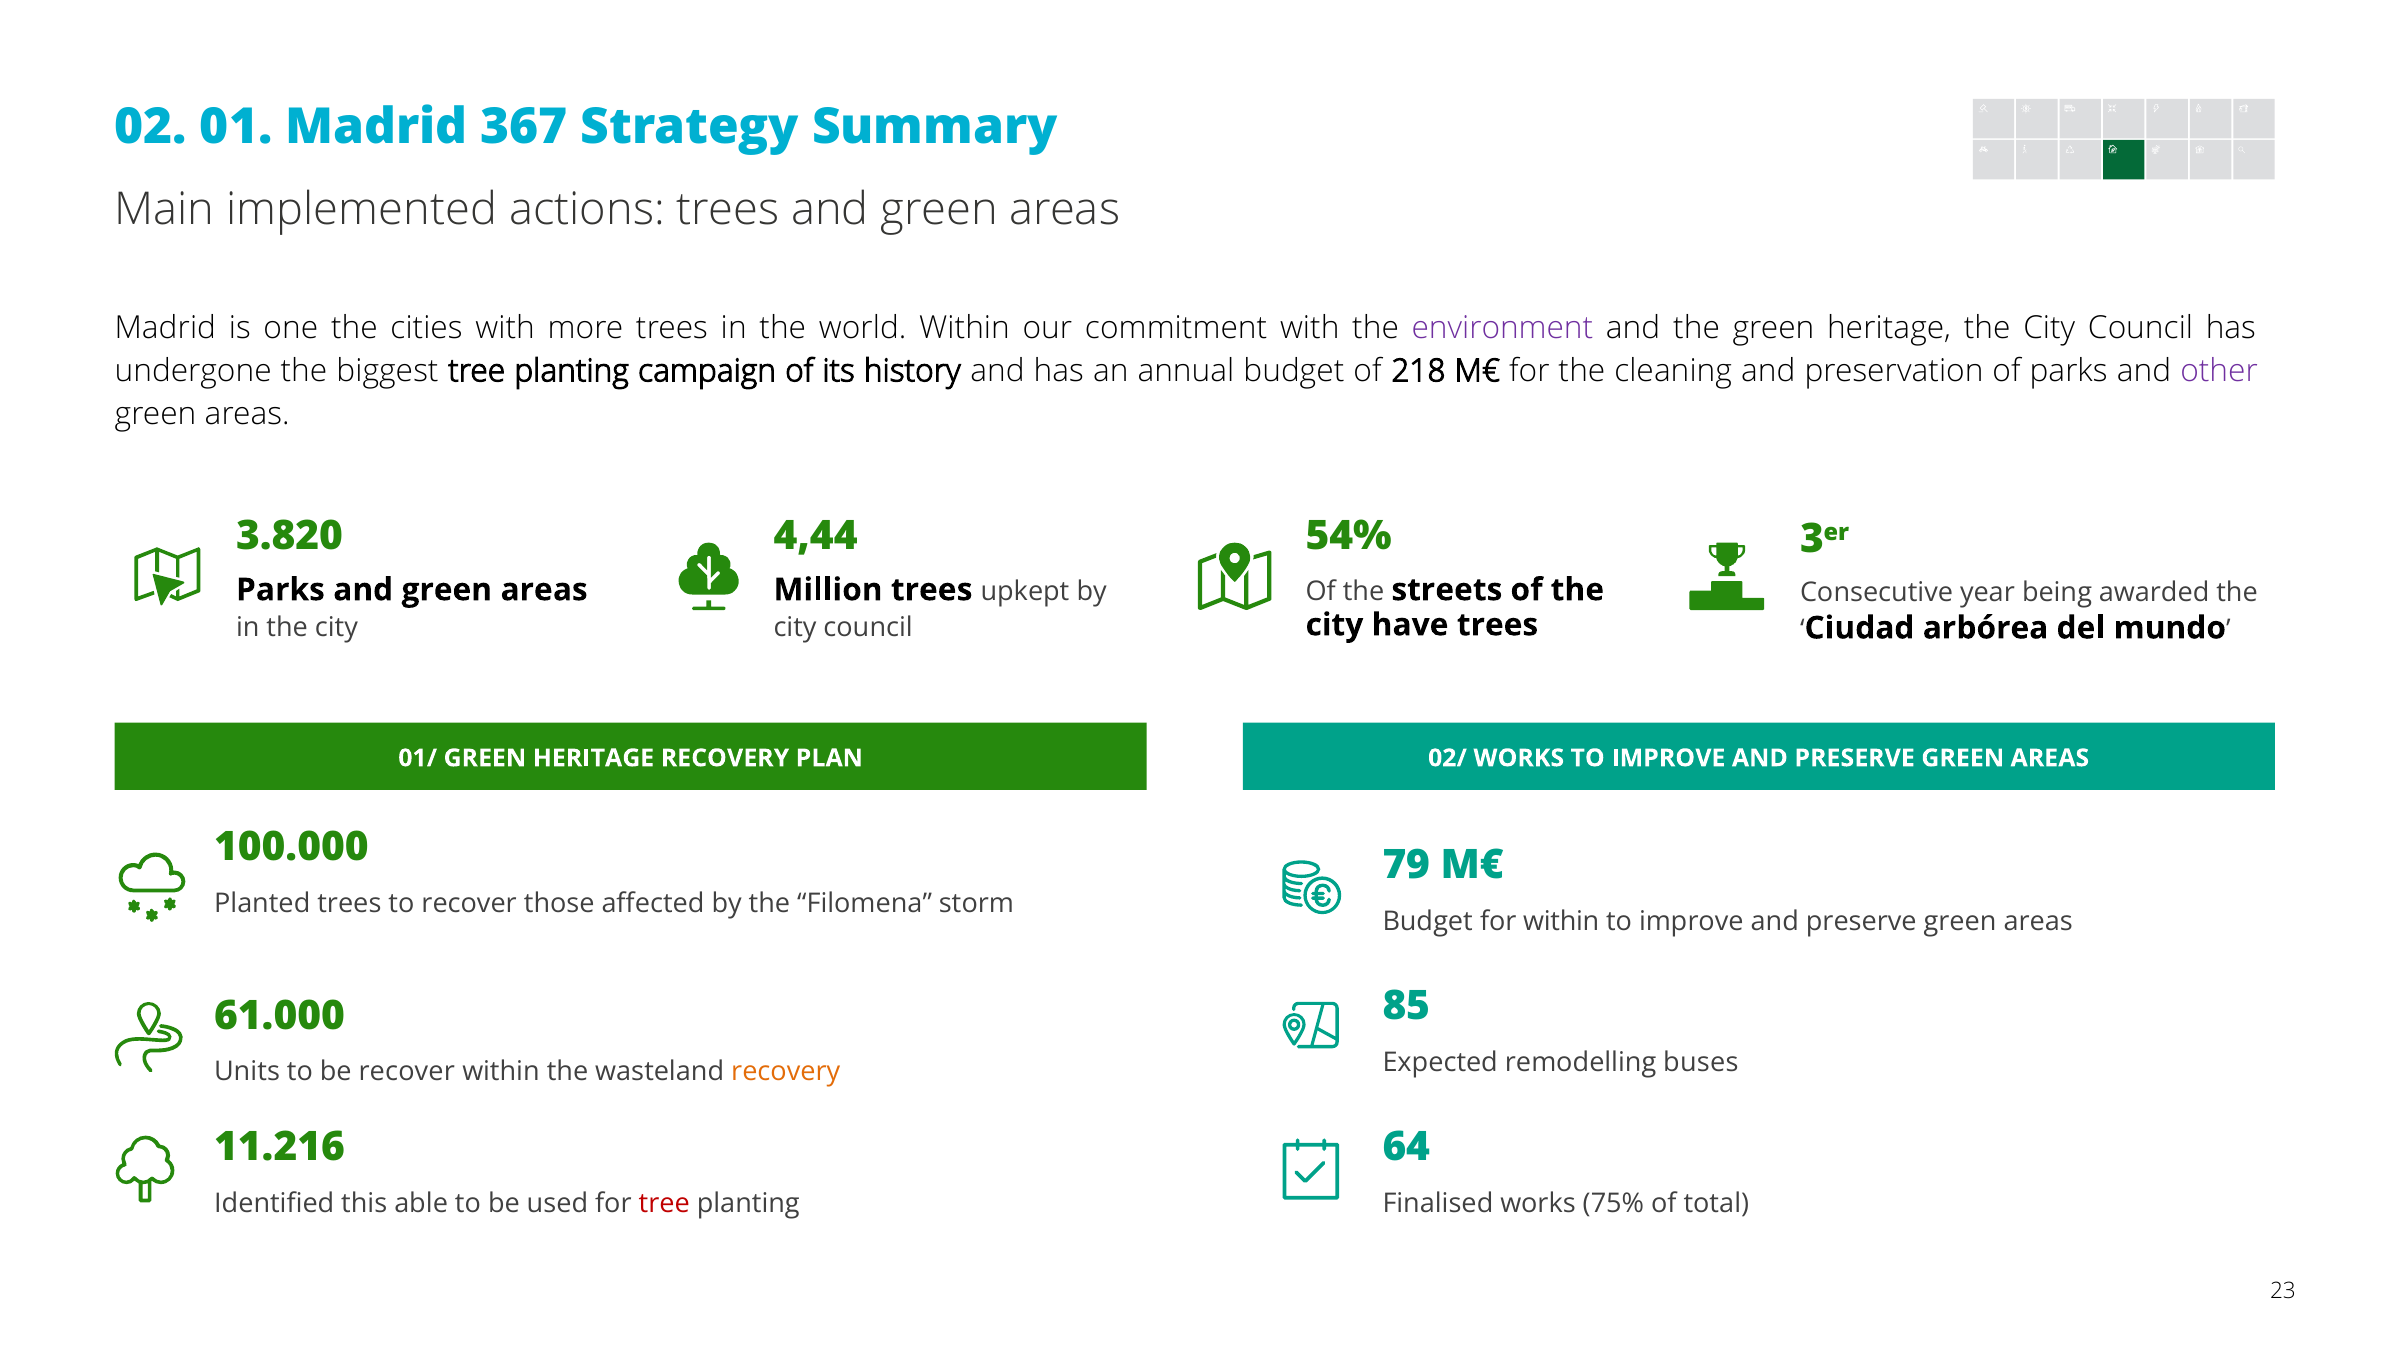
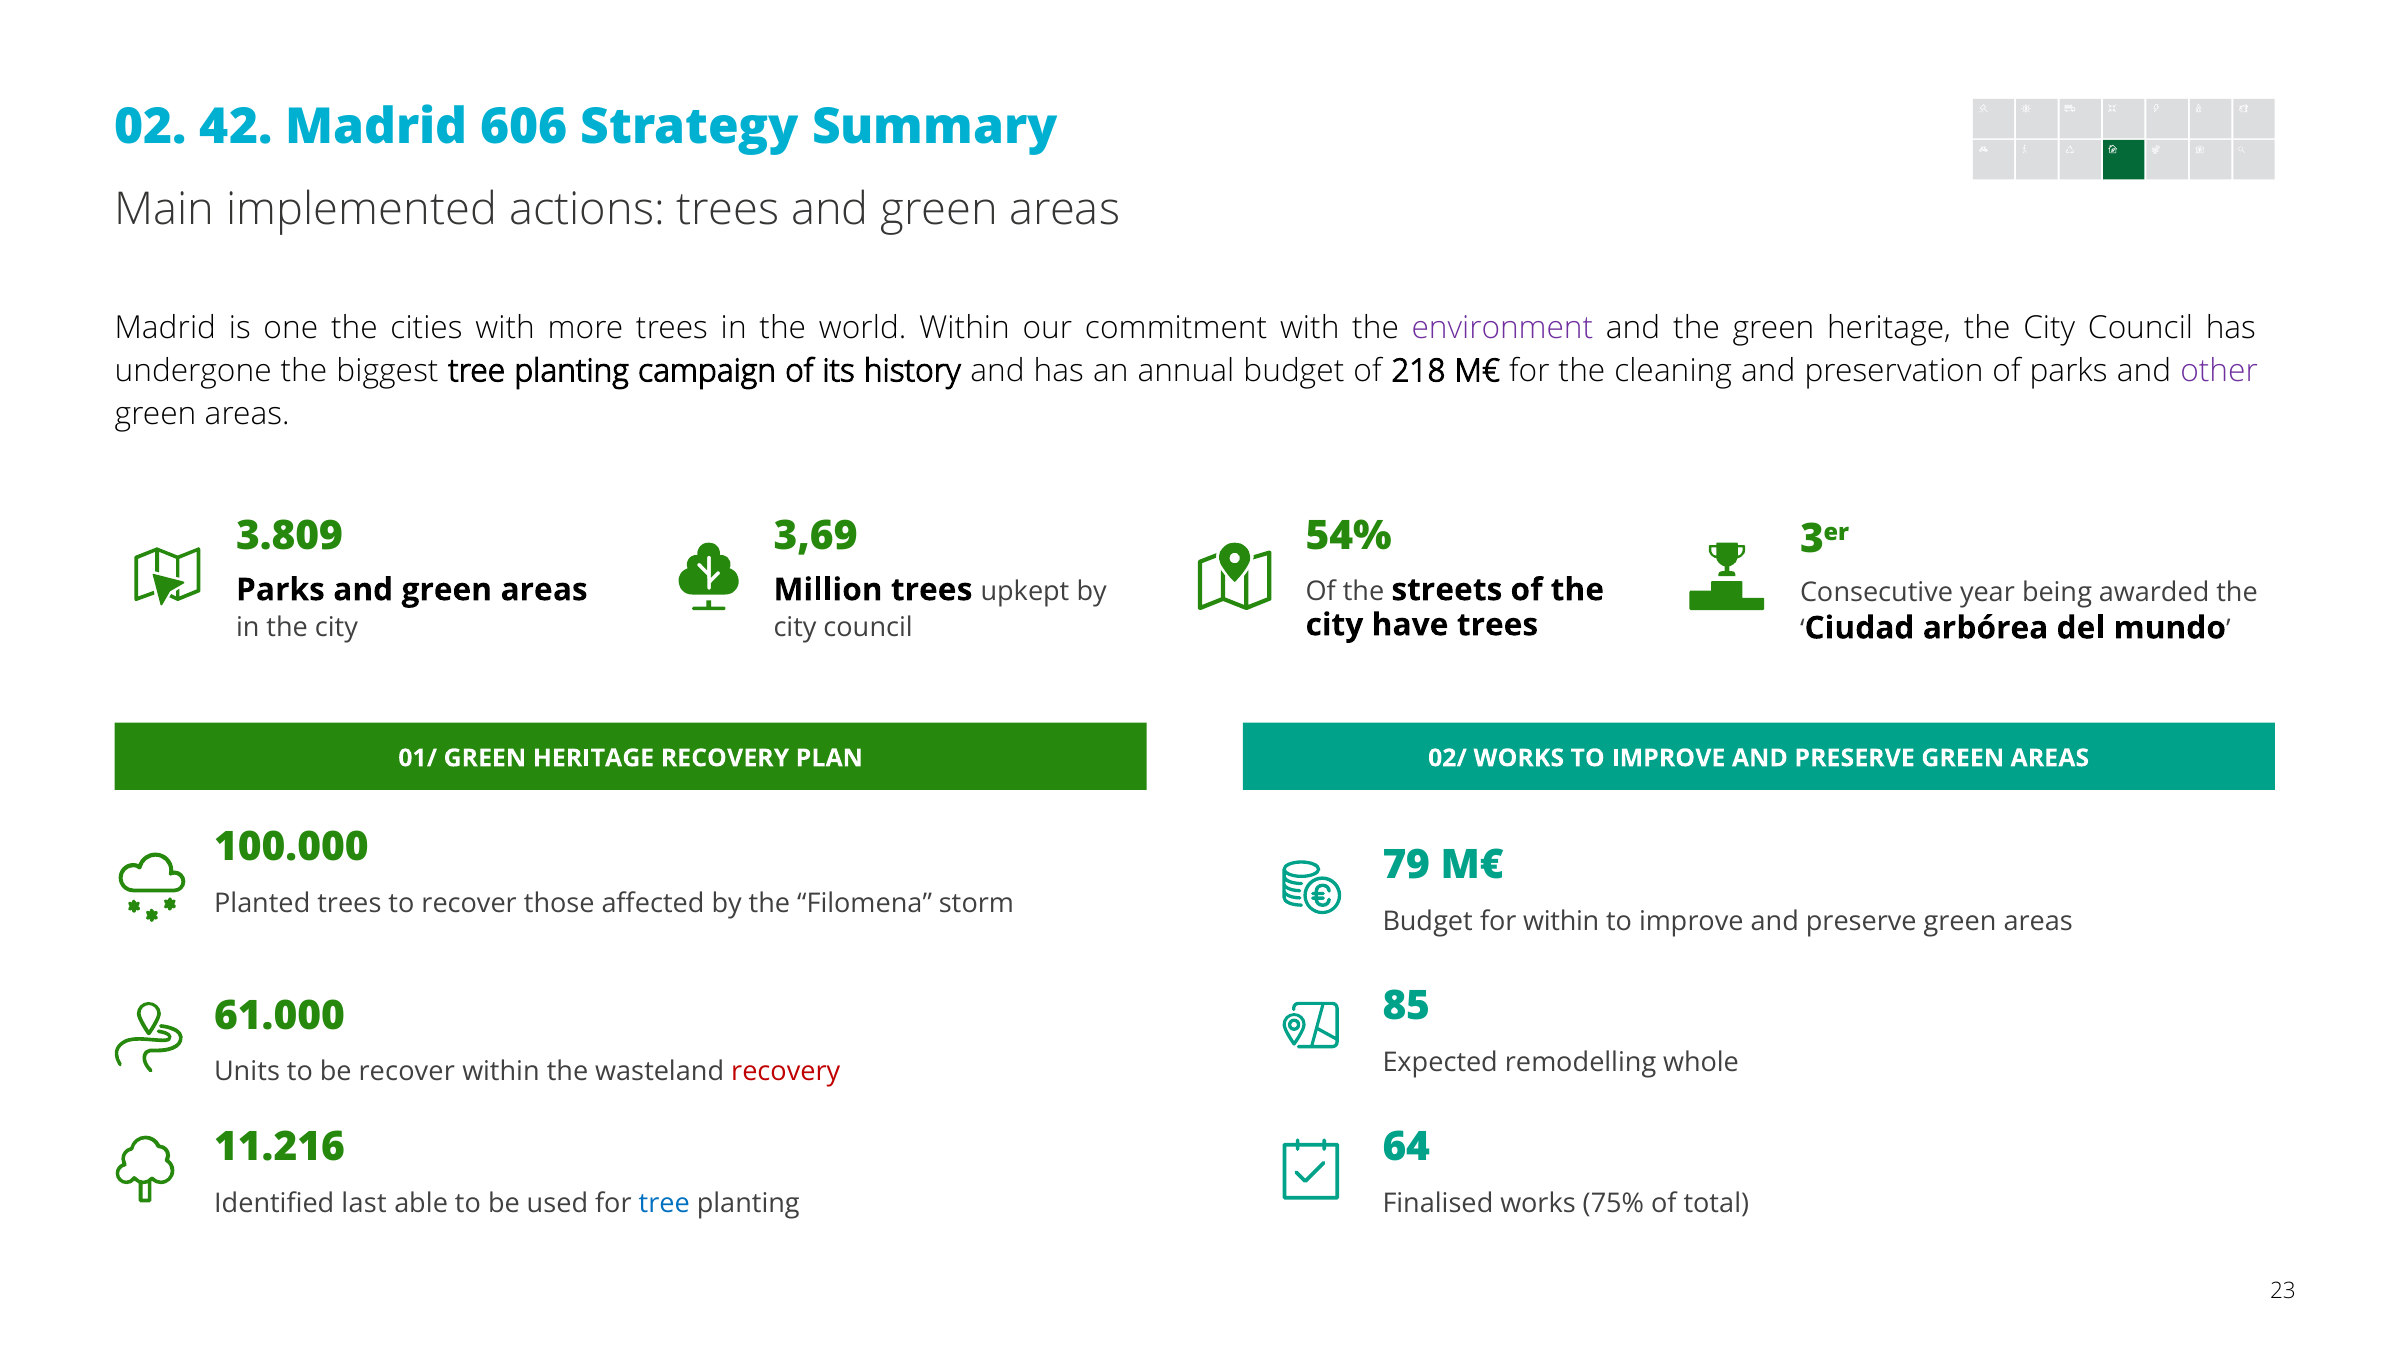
01: 01 -> 42 (236, 127)
367: 367 -> 606 (524, 127)
3.820: 3.820 -> 3.809 (290, 536)
4,44: 4,44 -> 3,69 (816, 536)
buses: buses -> whole (1701, 1062)
recovery colour: orange -> red (786, 1071)
this: this -> last (364, 1203)
tree colour: red -> blue (664, 1203)
